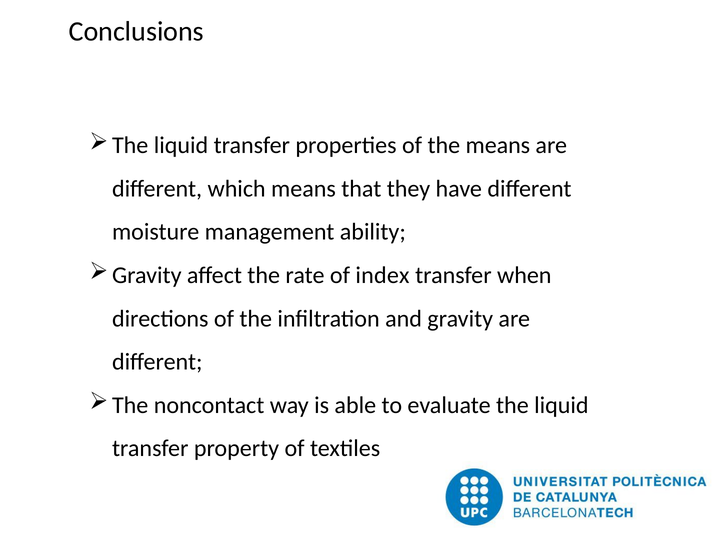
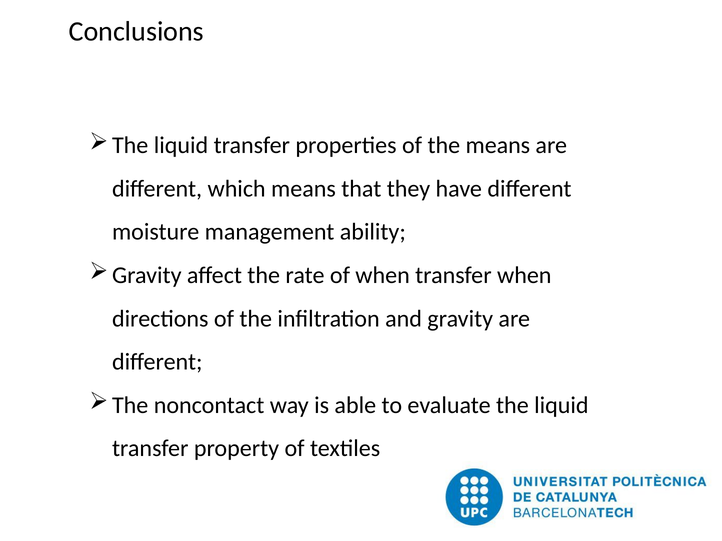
of index: index -> when (383, 276)
